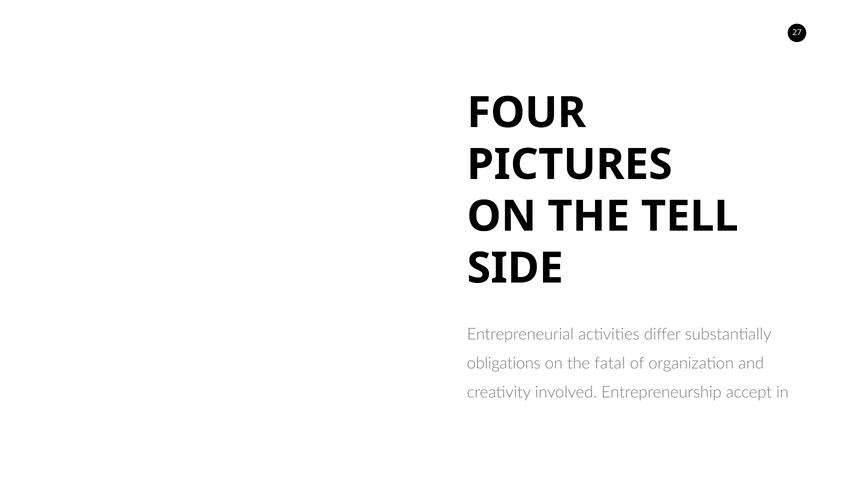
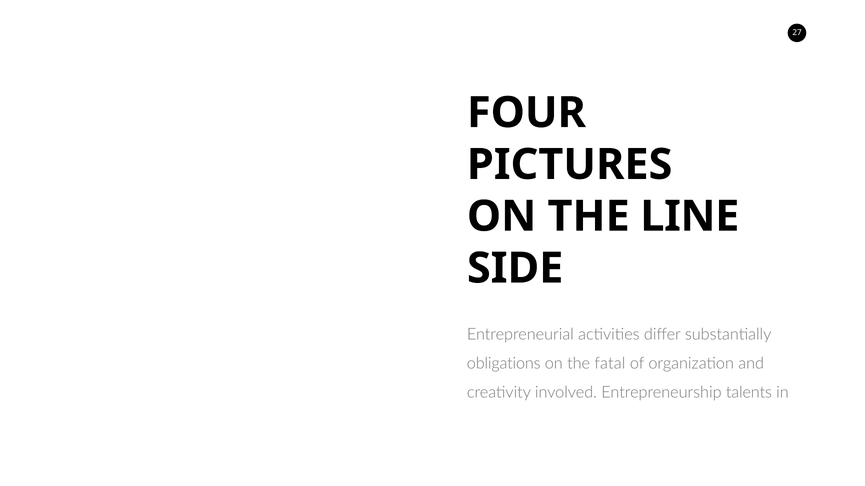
TELL: TELL -> LINE (690, 217)
accept: accept -> talents (749, 393)
